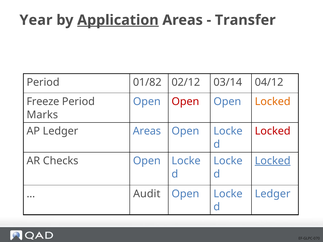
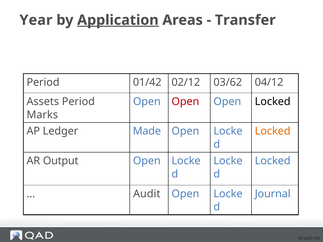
01/82: 01/82 -> 01/42 (147, 82)
03/14: 03/14 -> 03/62 (228, 82)
Freeze: Freeze -> Assets (43, 102)
Locked colour: orange -> black (273, 102)
Ledger Areas: Areas -> Made (147, 131)
Locked colour: red -> orange (273, 131)
Checks: Checks -> Output (61, 161)
Locked underline: present -> none (273, 161)
Ledger: Ledger -> Journal (273, 194)
